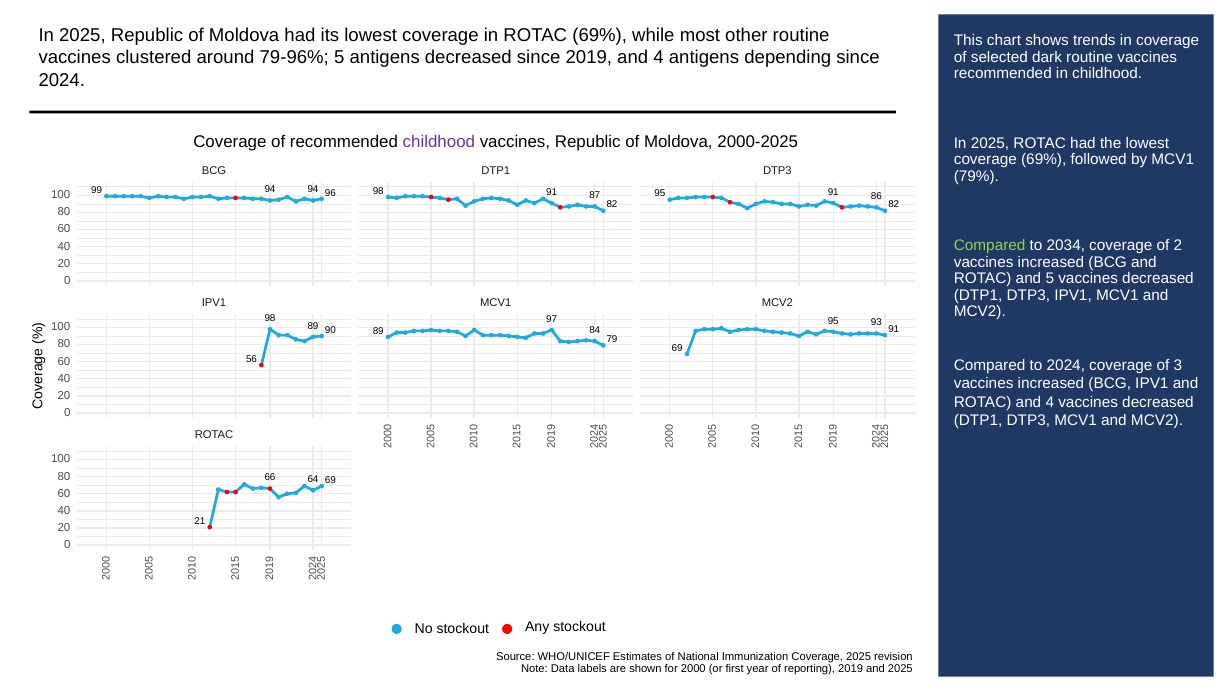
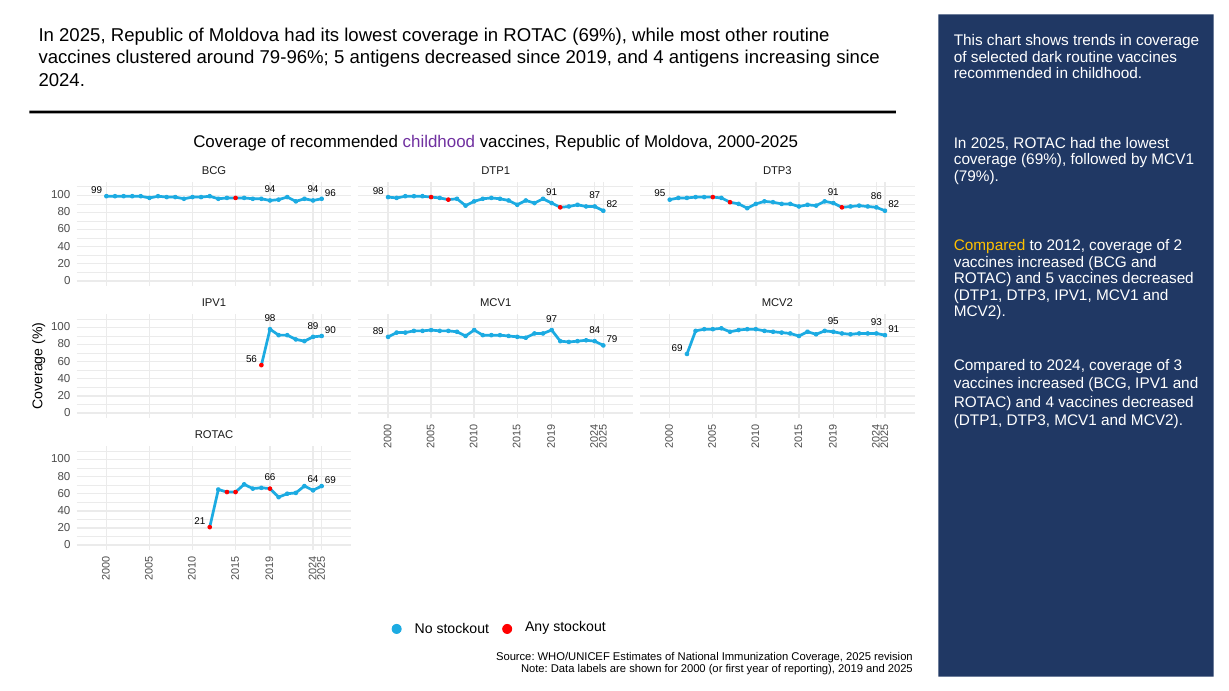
depending: depending -> increasing (788, 58)
Compared colour: light green -> yellow (990, 246)
2034: 2034 -> 2012 (1066, 246)
